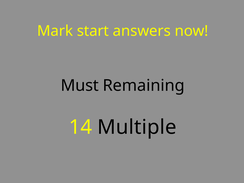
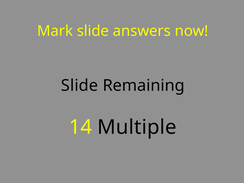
Mark start: start -> slide (93, 31)
Must: Must -> Slide (80, 85)
